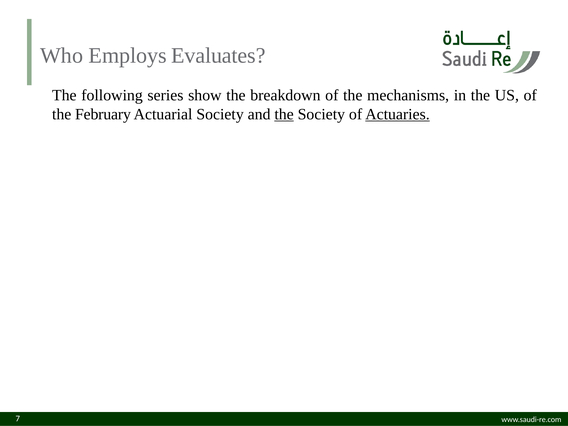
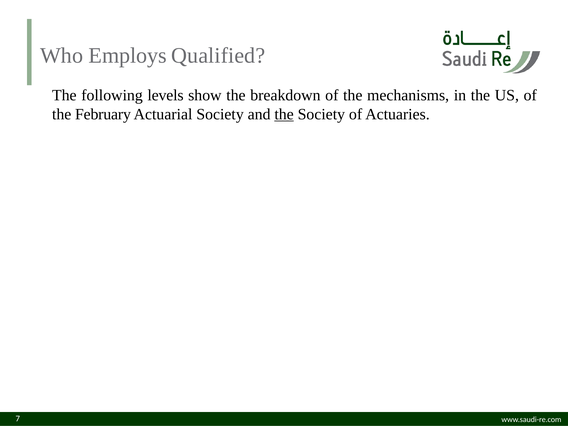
Evaluates: Evaluates -> Qualified (218, 56)
series: series -> levels (166, 95)
Actuaries underline: present -> none (397, 114)
